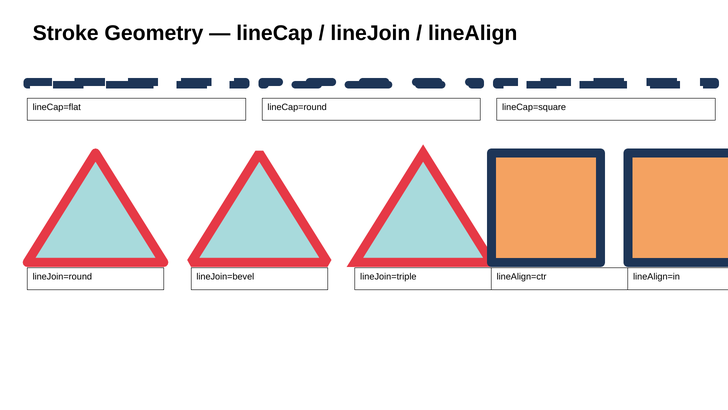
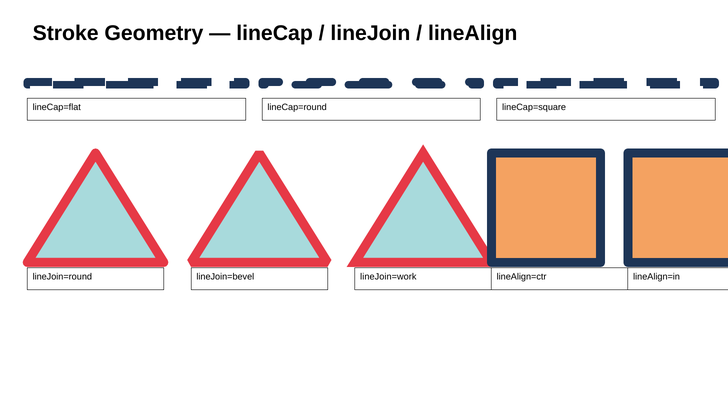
lineJoin=triple: lineJoin=triple -> lineJoin=work (388, 276)
